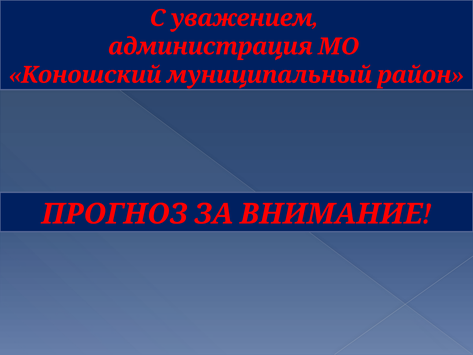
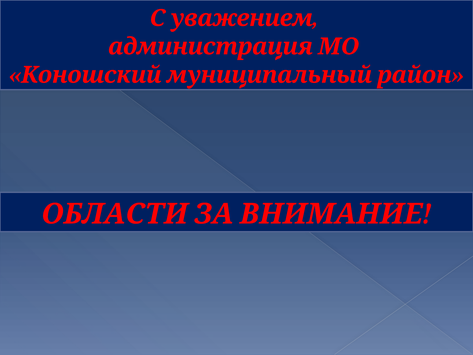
ПРОГНОЗ: ПРОГНОЗ -> ОБЛАСТИ (115, 214)
